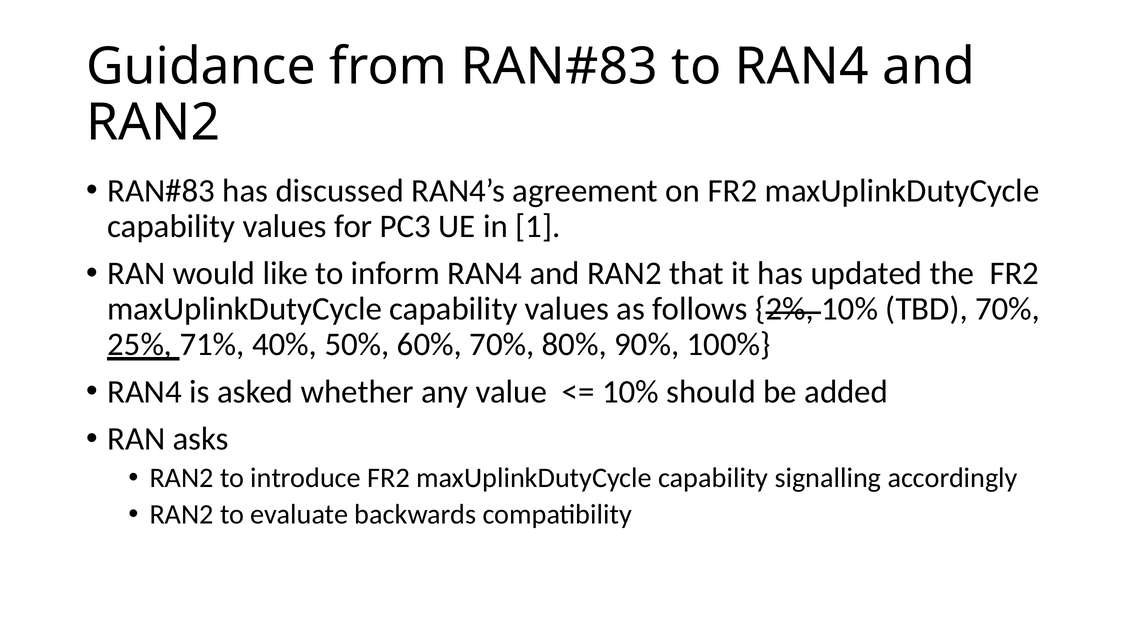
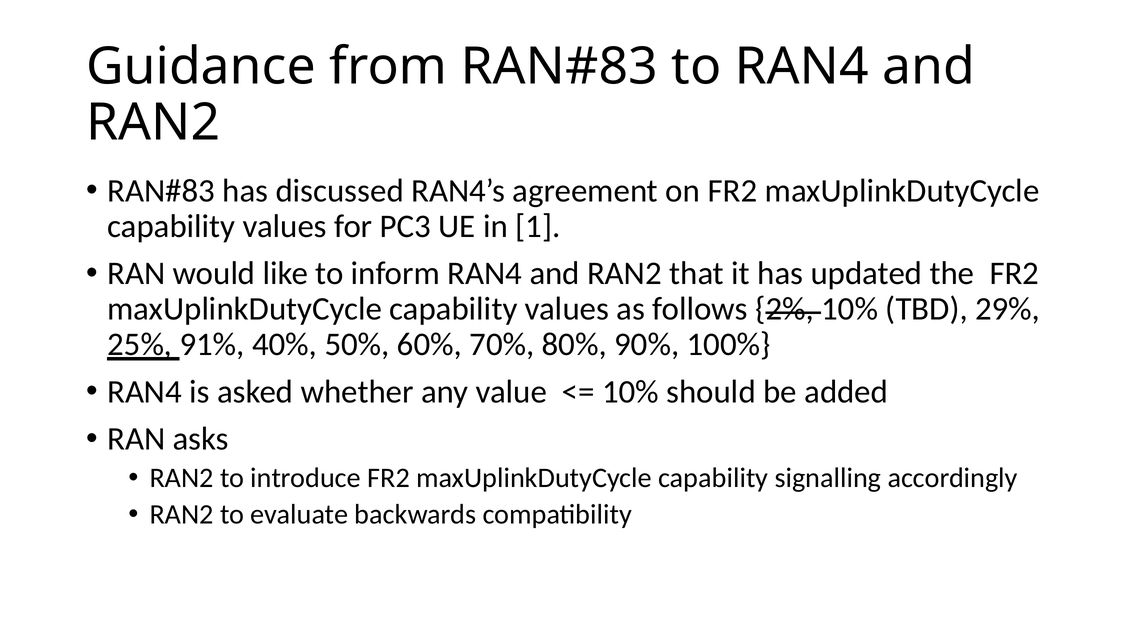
TBD 70%: 70% -> 29% (1008, 309)
71%: 71% -> 91% (212, 345)
